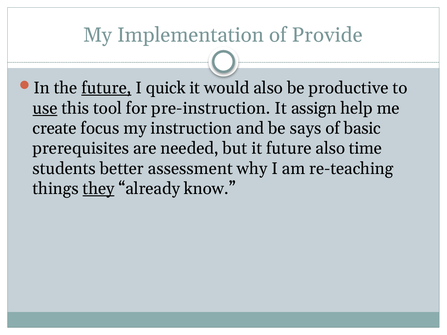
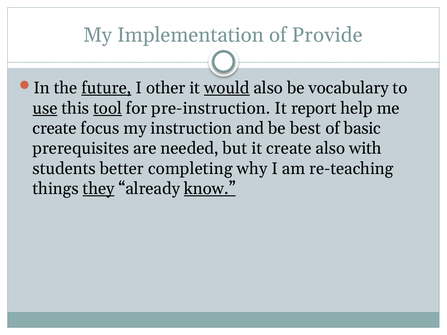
quick: quick -> other (166, 88)
would underline: none -> present (227, 88)
productive: productive -> vocabulary (349, 88)
tool underline: none -> present (108, 108)
assign: assign -> report (314, 108)
says: says -> best (306, 128)
it future: future -> create (289, 148)
time: time -> with (365, 148)
assessment: assessment -> completing (190, 169)
know underline: none -> present (210, 189)
